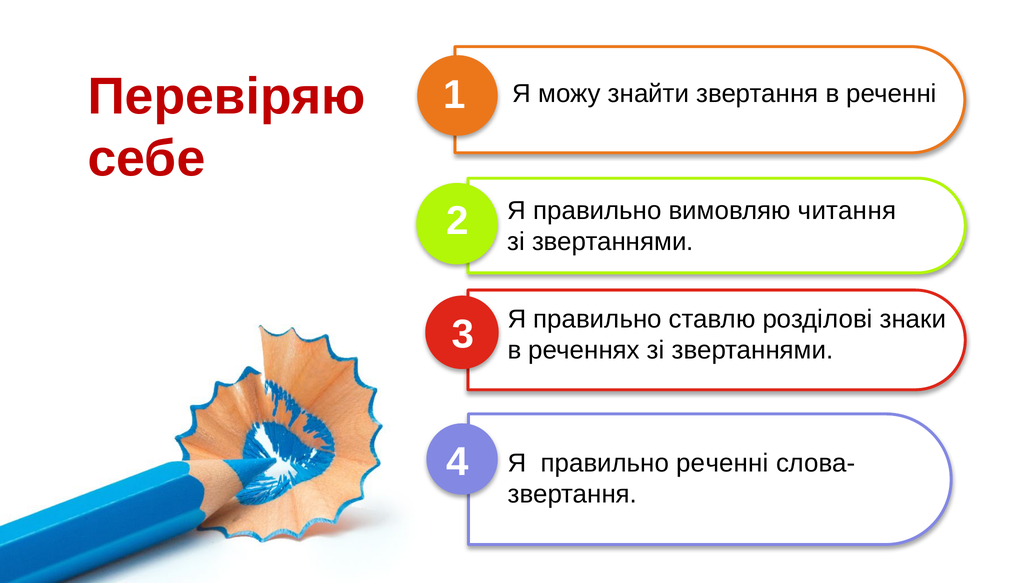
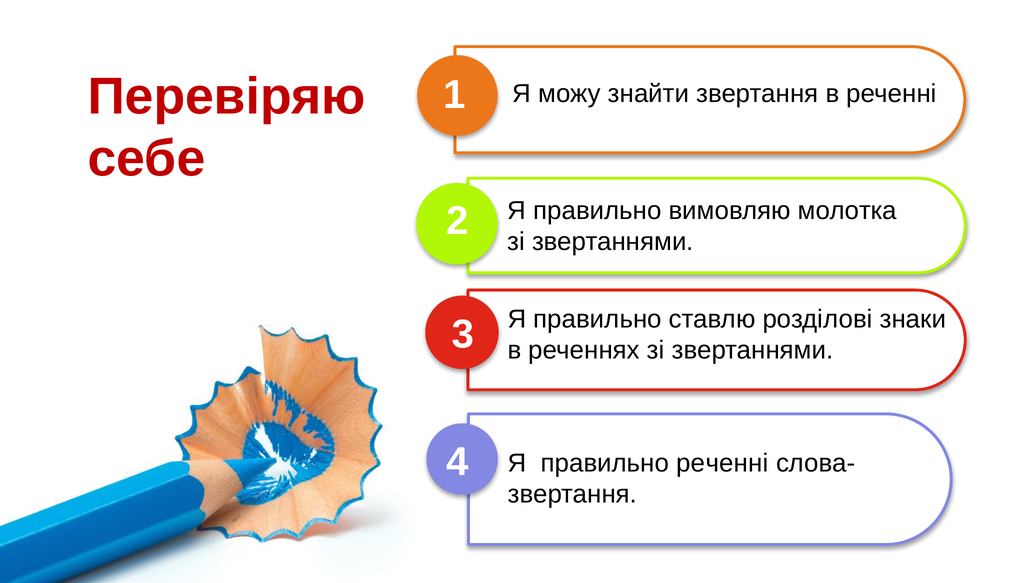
читання: читання -> молотка (847, 211)
